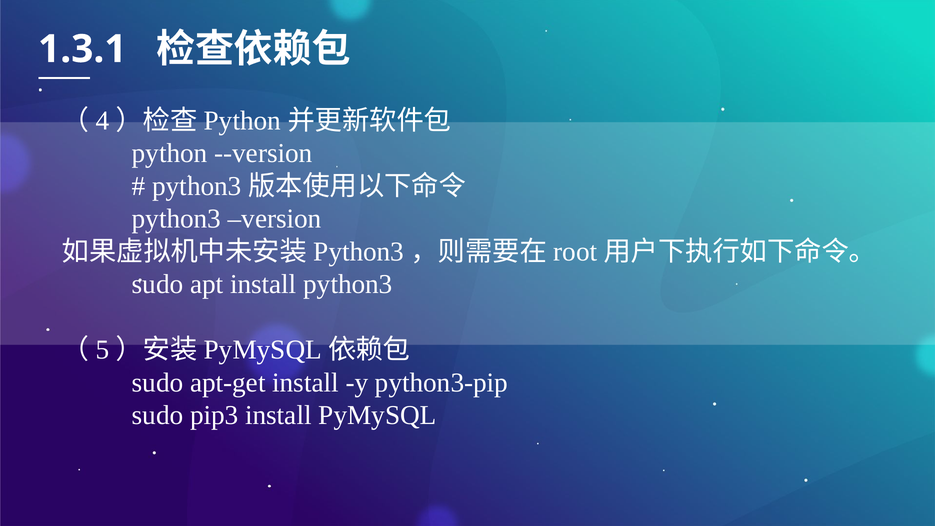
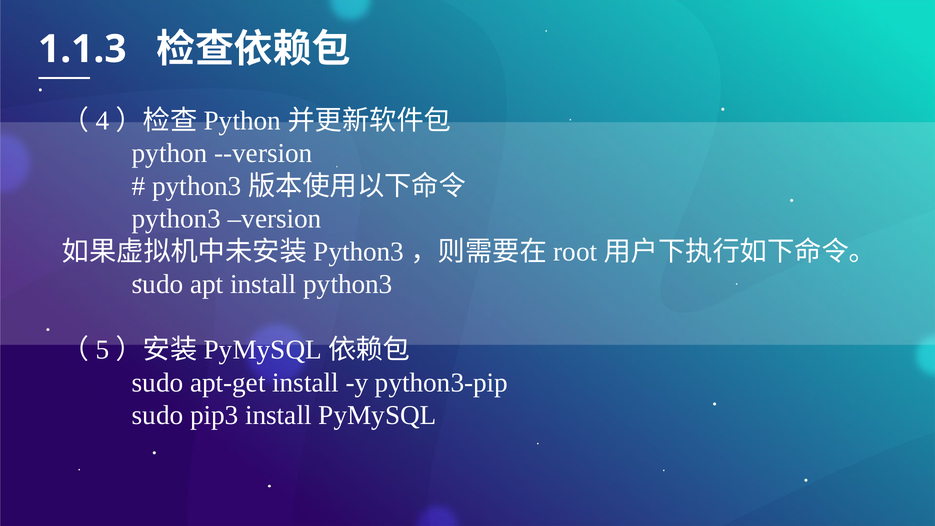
1.3.1: 1.3.1 -> 1.1.3 (82, 49)
